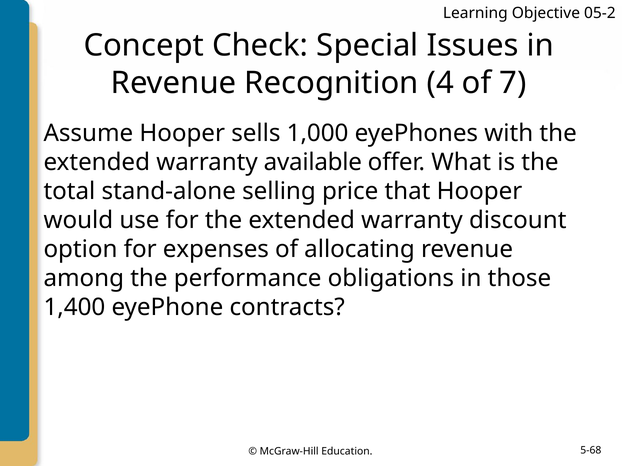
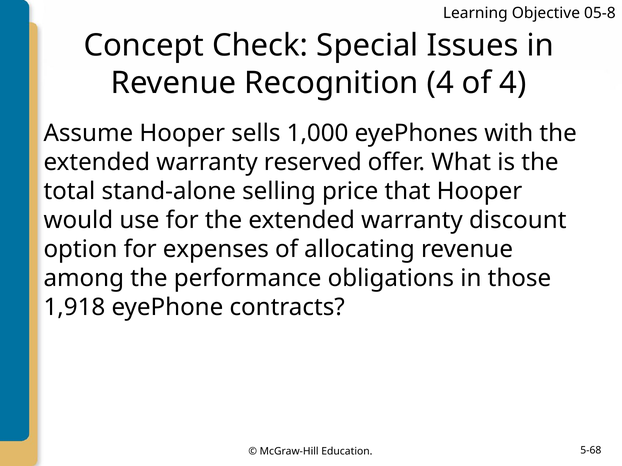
05-2: 05-2 -> 05-8 (600, 13)
of 7: 7 -> 4 (513, 83)
available: available -> reserved (313, 162)
1,400: 1,400 -> 1,918 (74, 308)
